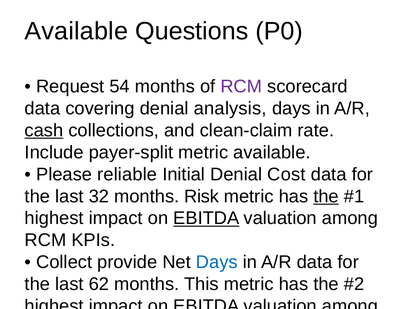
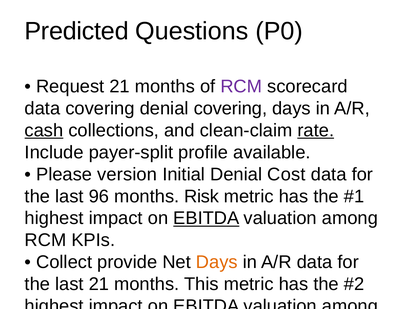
Available: Available -> Predicted (77, 31)
Request 54: 54 -> 21 (120, 86)
denial analysis: analysis -> covering (230, 108)
rate underline: none -> present (316, 130)
payer-split metric: metric -> profile (203, 152)
reliable: reliable -> version (127, 174)
32: 32 -> 96 (99, 196)
the underline: present -> none (326, 196)
Days colour: blue -> orange (217, 262)
last 62: 62 -> 21 (99, 284)
